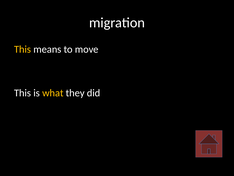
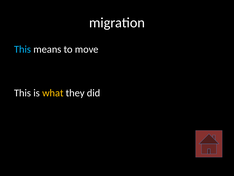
This colour: yellow -> light blue (23, 49)
